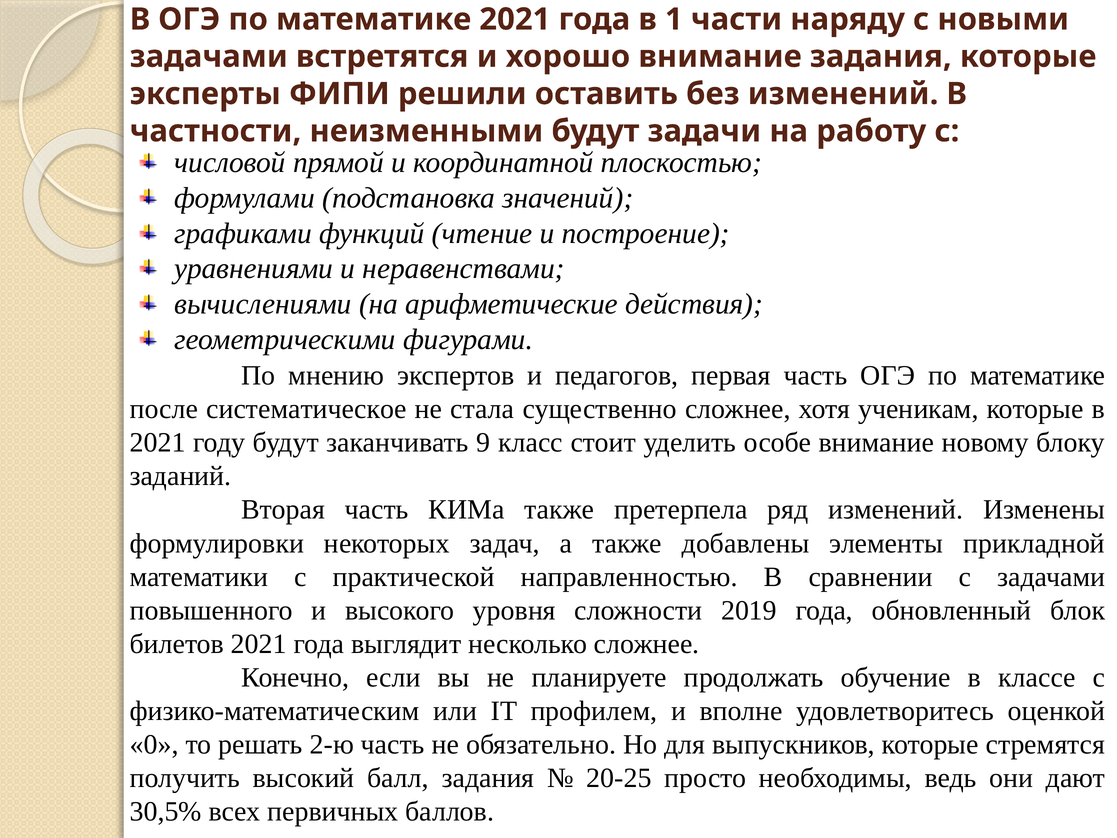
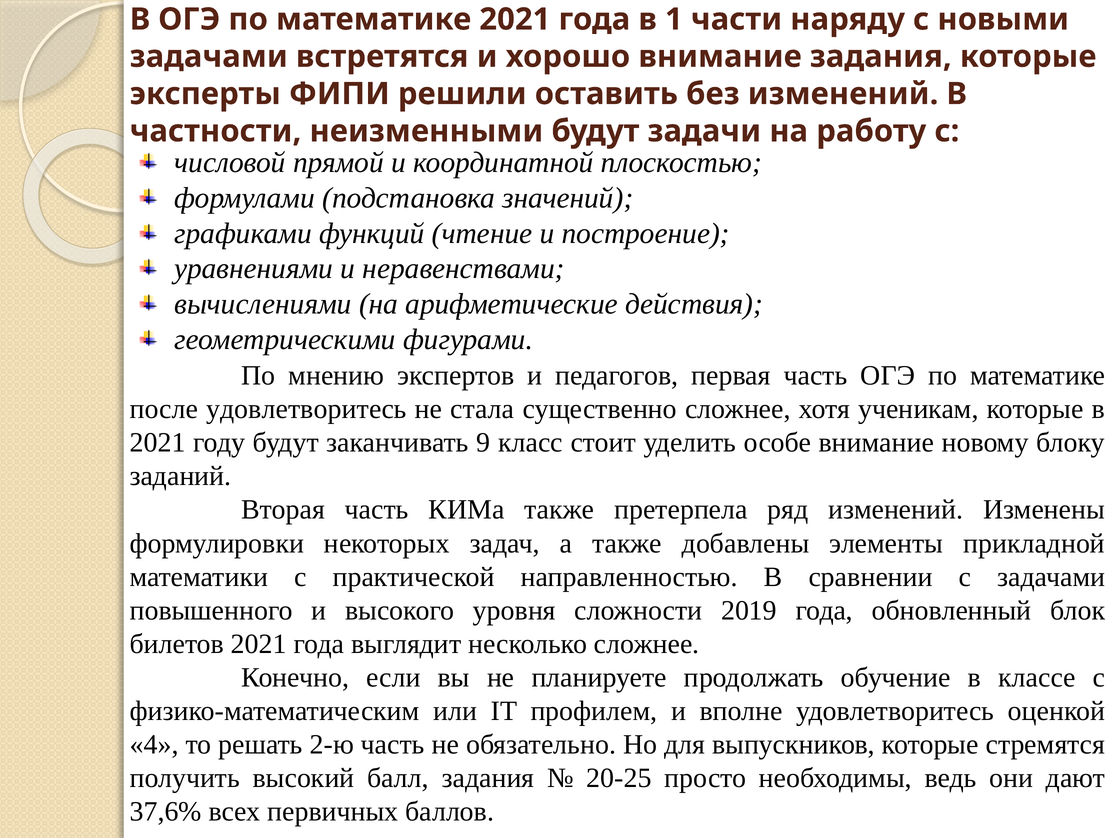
после систематическое: систематическое -> удовлетворитесь (306, 409)
0: 0 -> 4 (154, 744)
30,5%: 30,5% -> 37,6% (166, 811)
